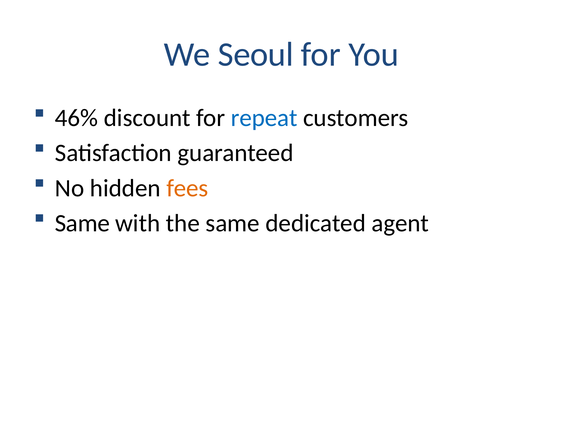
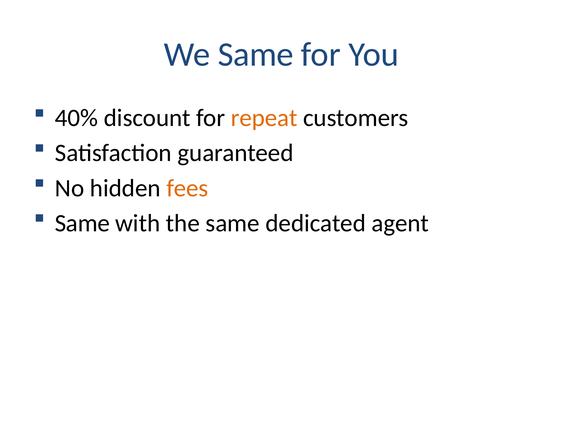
We Seoul: Seoul -> Same (256, 55)
46%: 46% -> 40% (76, 118)
repeat colour: blue -> orange (264, 118)
